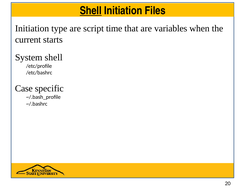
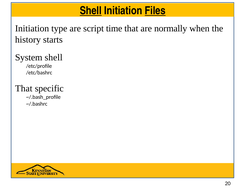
Files underline: none -> present (155, 11)
variables: variables -> normally (171, 28)
current: current -> history (28, 40)
Case: Case -> That (24, 89)
